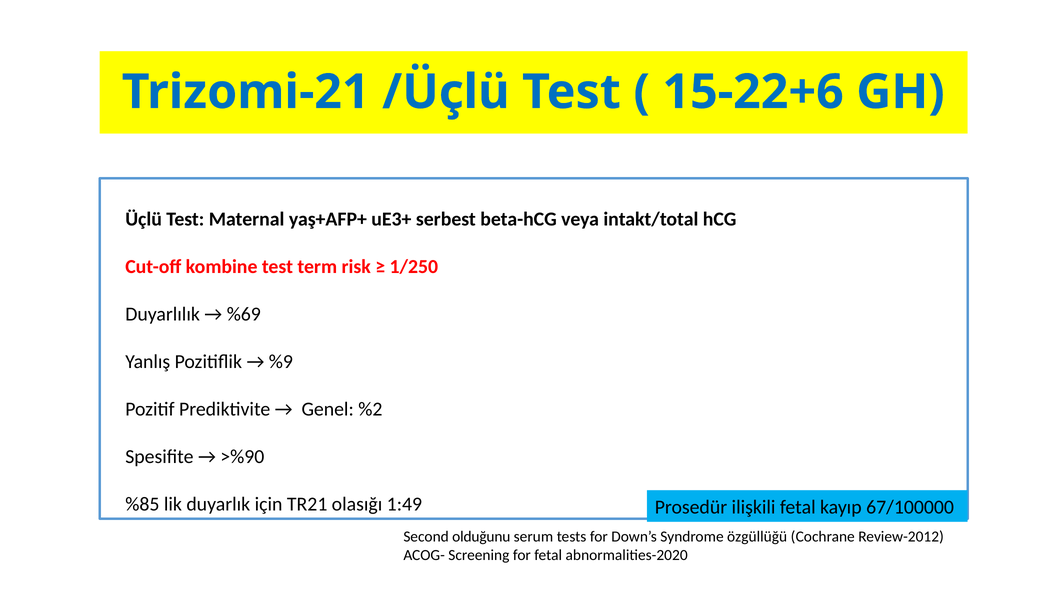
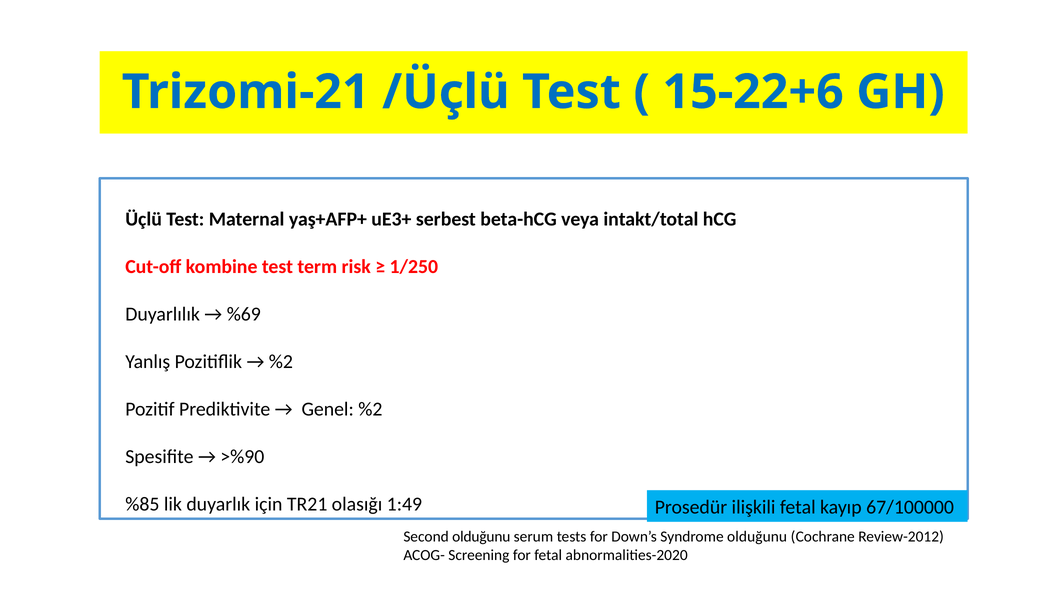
%9: %9 -> %2 (281, 361)
Syndrome özgüllüğü: özgüllüğü -> olduğunu (757, 536)
